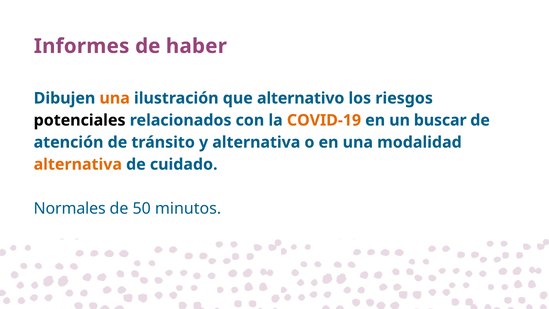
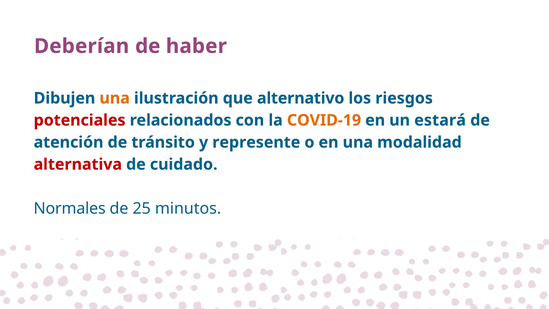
Informes: Informes -> Deberían (82, 46)
potenciales colour: black -> red (80, 120)
buscar: buscar -> estará (440, 120)
y alternativa: alternativa -> represente (256, 142)
alternativa colour: orange -> red (78, 164)
50: 50 -> 25 (142, 208)
